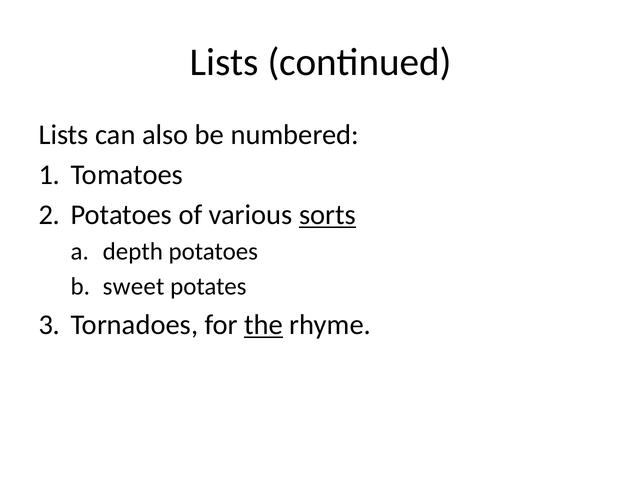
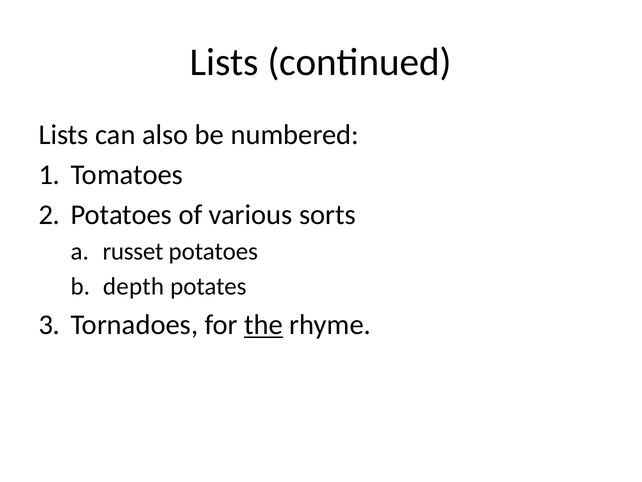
sorts underline: present -> none (327, 215)
depth: depth -> russet (133, 251)
sweet: sweet -> depth (134, 286)
